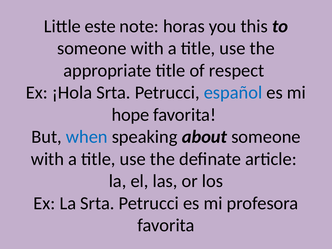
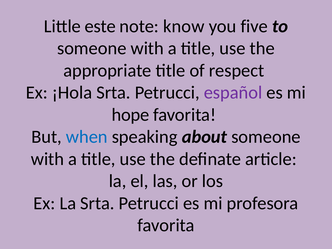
horas: horas -> know (184, 26)
this: this -> five (254, 26)
español colour: blue -> purple (233, 93)
